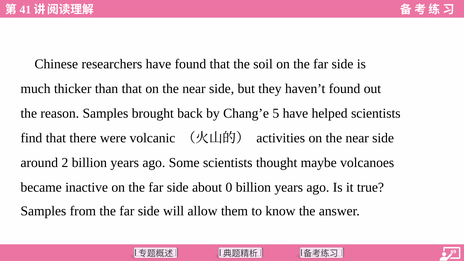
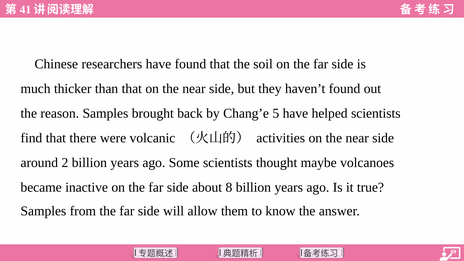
0: 0 -> 8 (229, 187)
